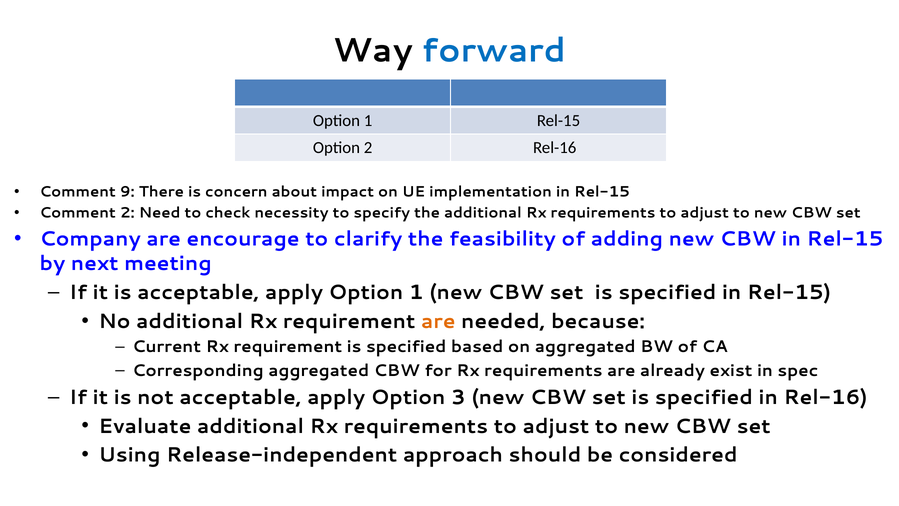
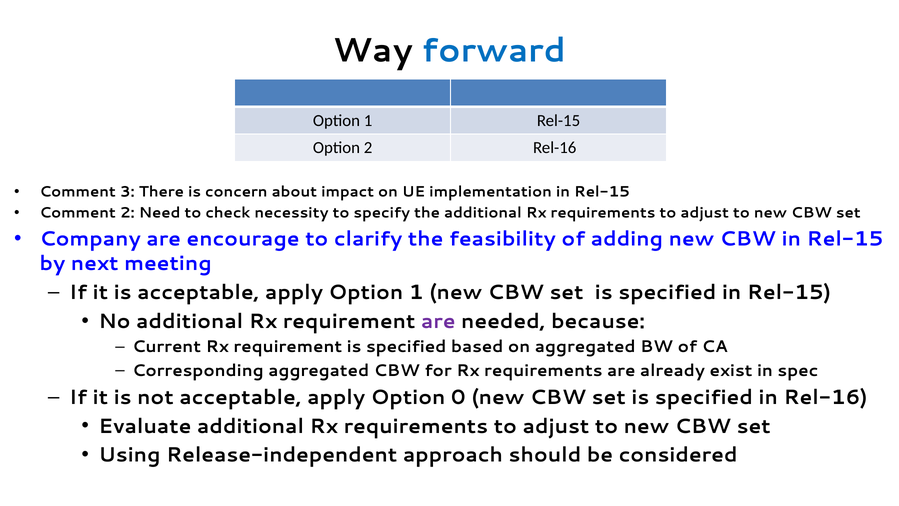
9: 9 -> 3 (127, 192)
are colour: orange -> purple (438, 321)
3: 3 -> 0 (458, 397)
